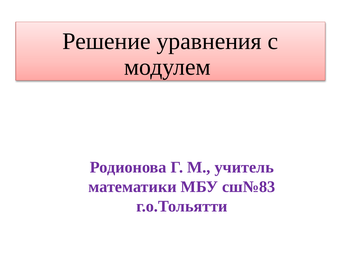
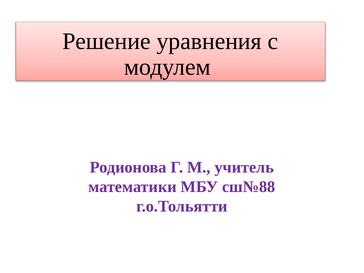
сш№83: сш№83 -> сш№88 (249, 187)
